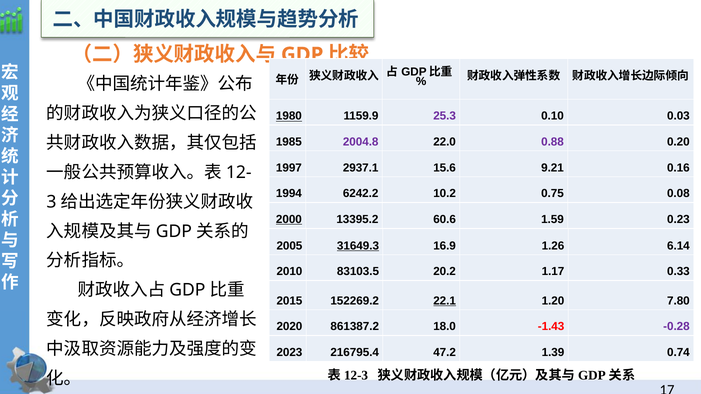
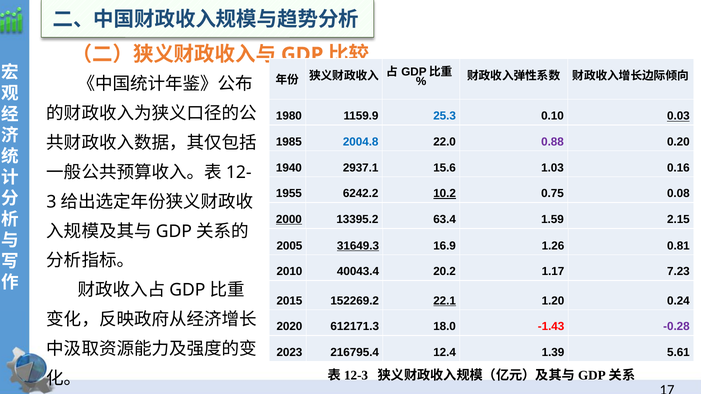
1980 underline: present -> none (289, 116)
25.3 colour: purple -> blue (445, 116)
0.03 underline: none -> present (678, 116)
2004.8 colour: purple -> blue (361, 142)
1997: 1997 -> 1940 (289, 168)
9.21: 9.21 -> 1.03 (552, 168)
1994: 1994 -> 1955 (289, 194)
10.2 underline: none -> present (445, 194)
60.6: 60.6 -> 63.4 (445, 220)
0.23: 0.23 -> 2.15 (678, 220)
6.14: 6.14 -> 0.81 (678, 246)
83103.5: 83103.5 -> 40043.4 (358, 272)
0.33: 0.33 -> 7.23 (678, 272)
7.80: 7.80 -> 0.24 (678, 301)
861387.2: 861387.2 -> 612171.3 (355, 327)
47.2: 47.2 -> 12.4 (445, 353)
0.74: 0.74 -> 5.61 (678, 353)
